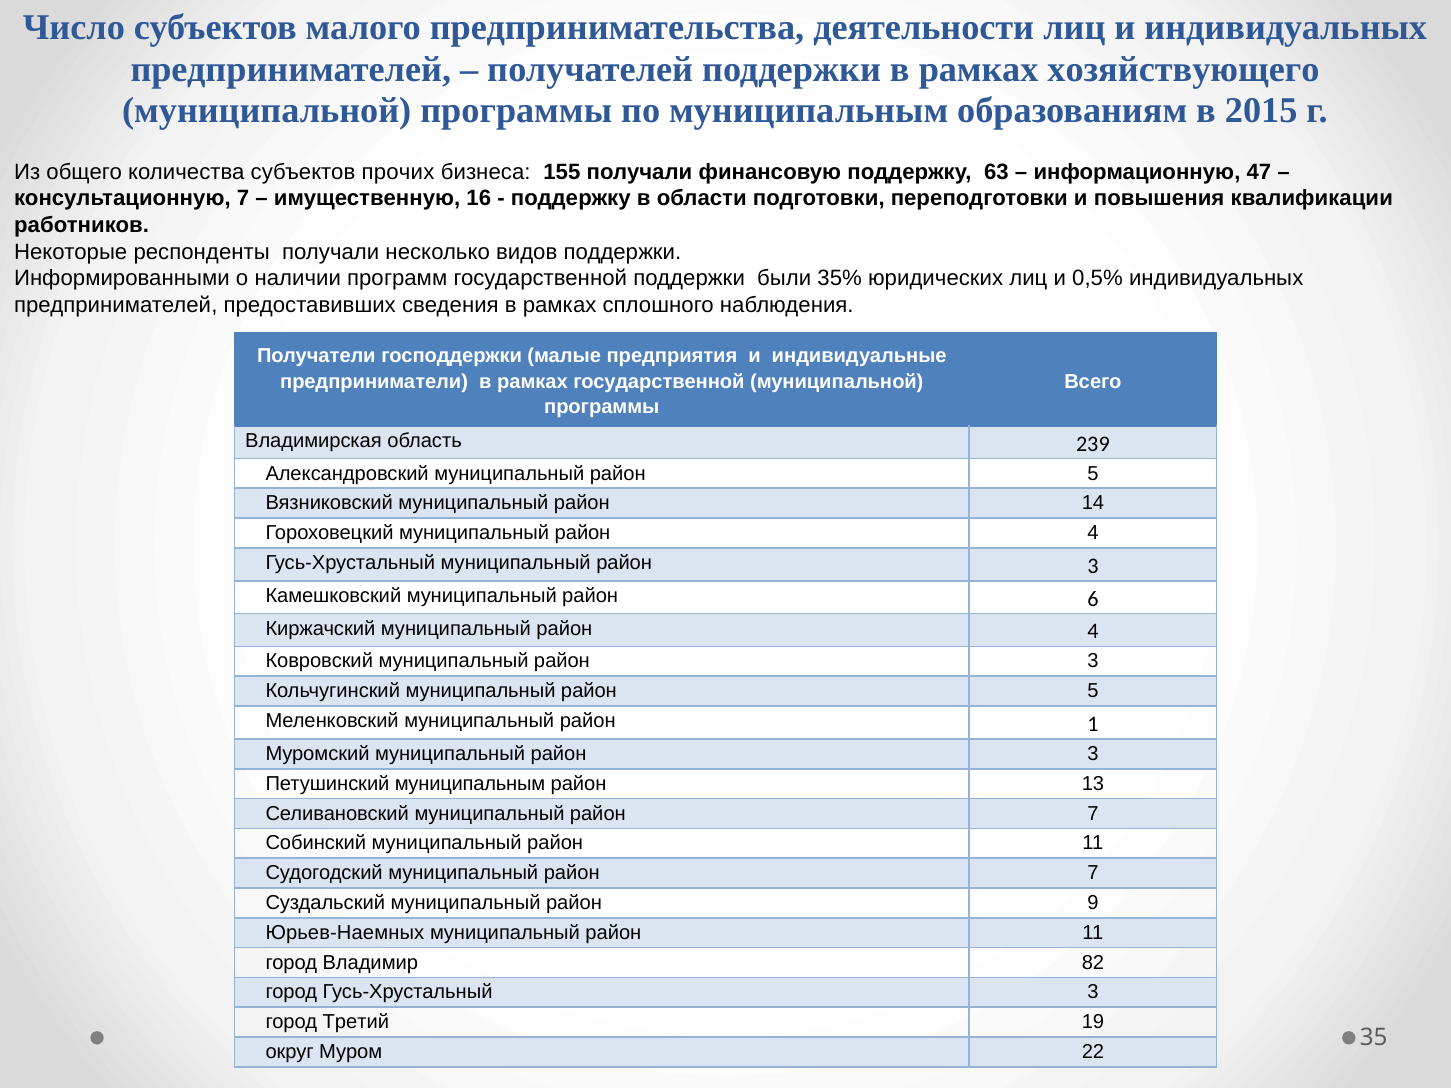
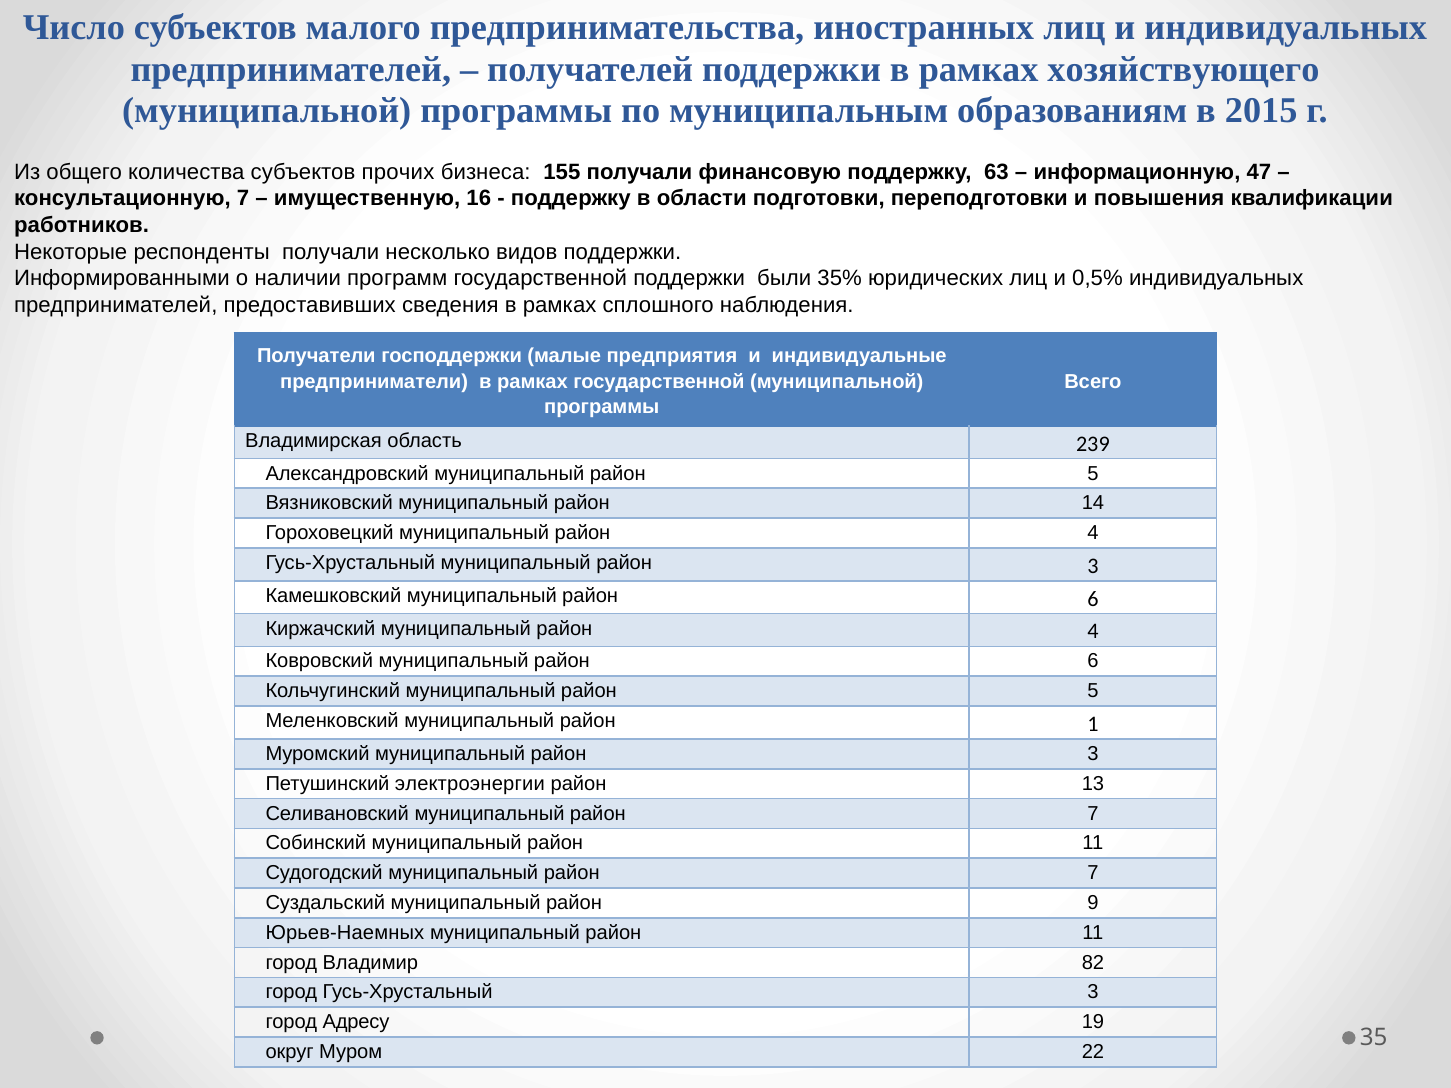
деятельности: деятельности -> иностранных (924, 28)
Ковровский муниципальный район 3: 3 -> 6 (1093, 661)
Петушинский муниципальным: муниципальным -> электроэнергии (470, 784)
Третий: Третий -> Адресу (356, 1022)
